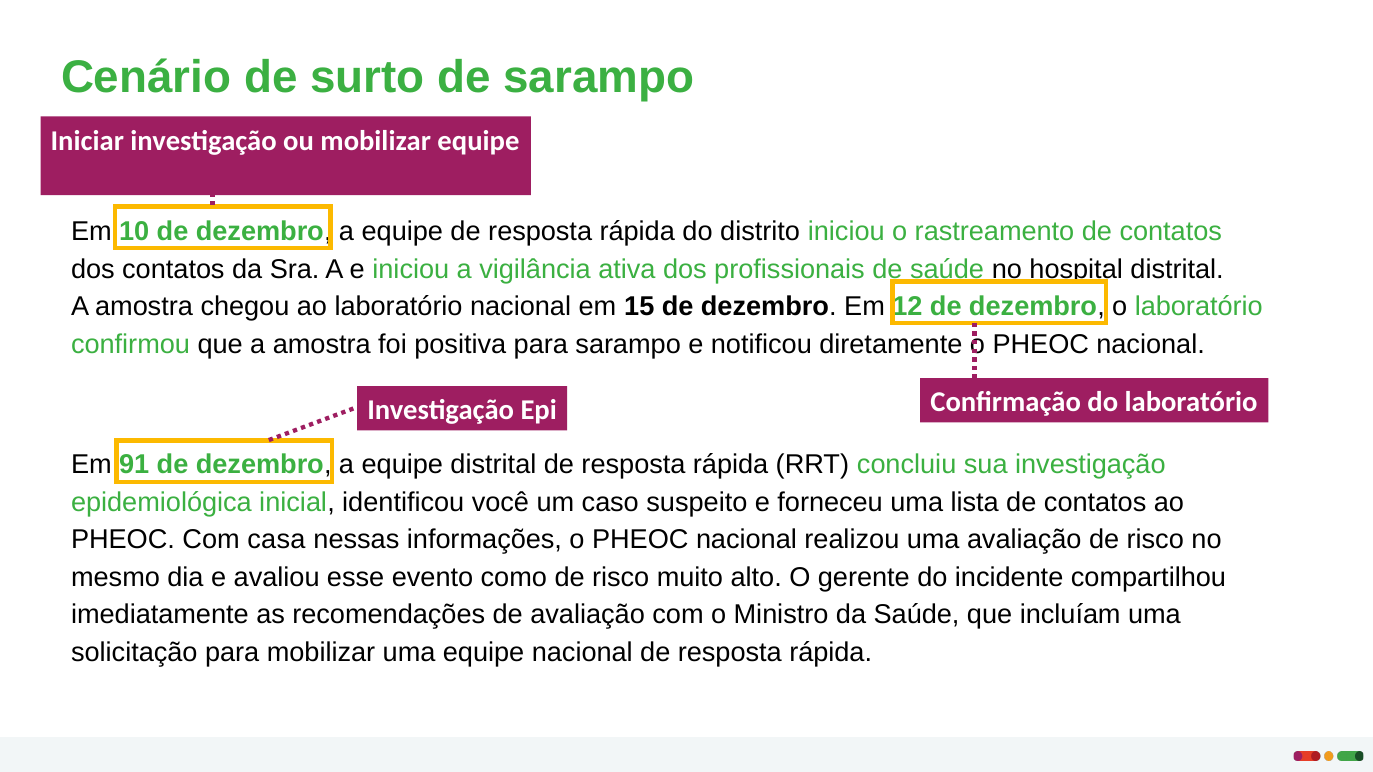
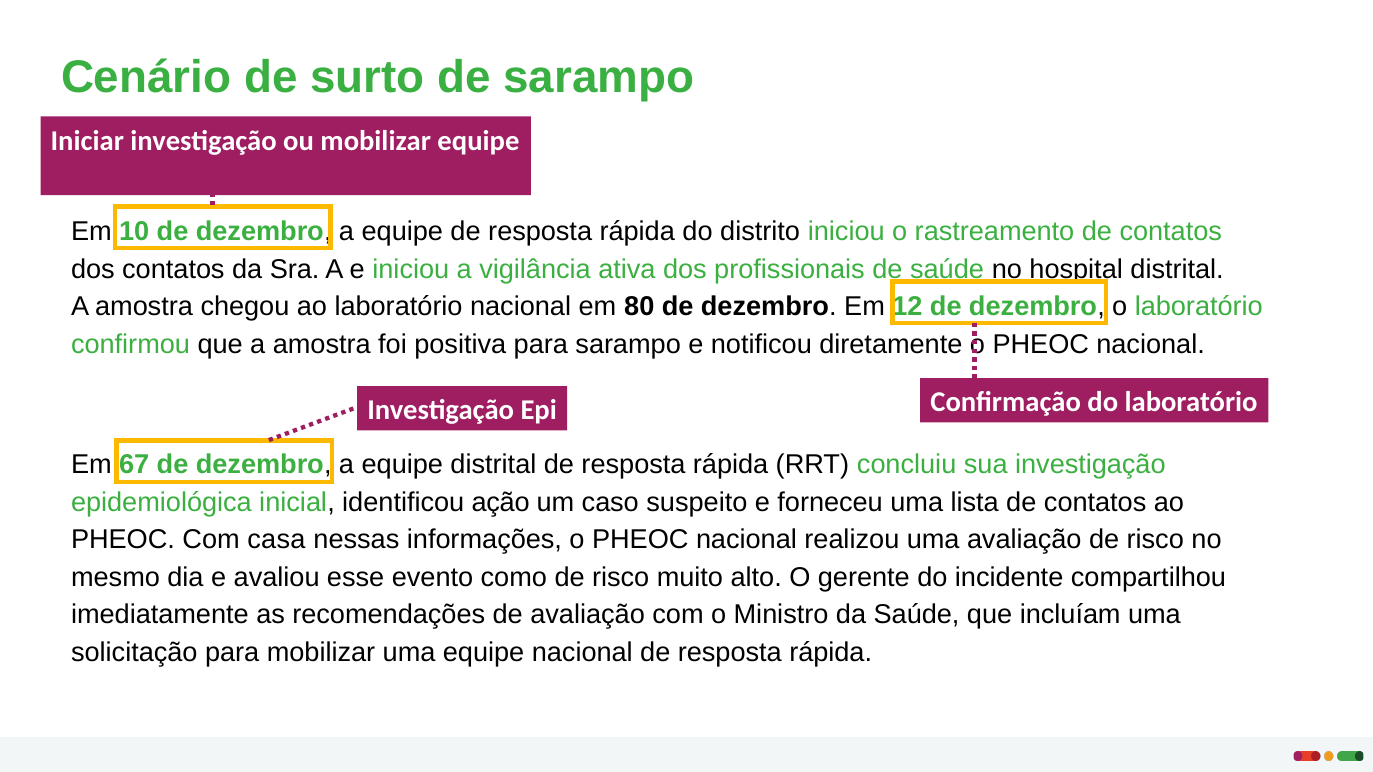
15: 15 -> 80 (639, 307)
91: 91 -> 67 (134, 465)
você: você -> ação (501, 503)
